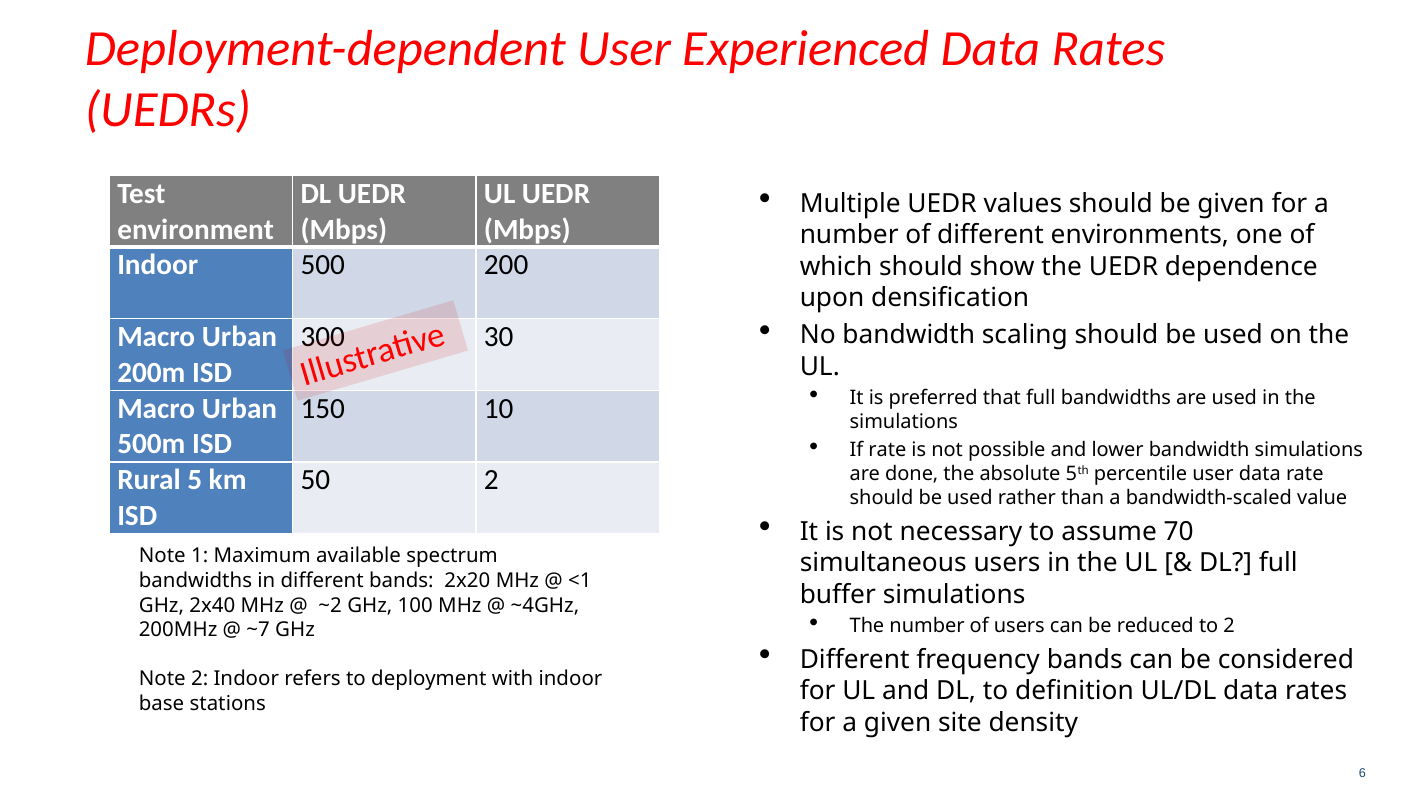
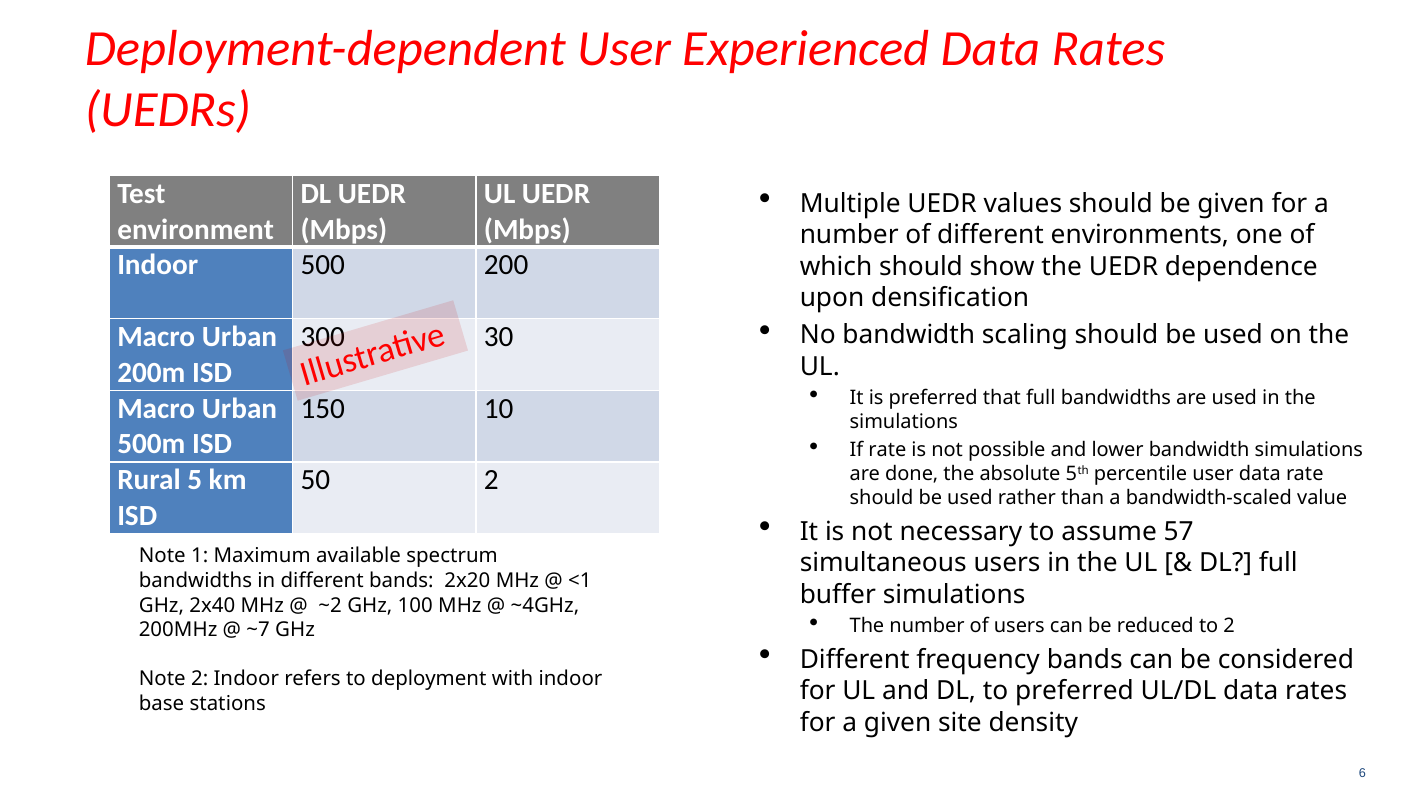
70: 70 -> 57 (1179, 531)
to definition: definition -> preferred (1074, 691)
